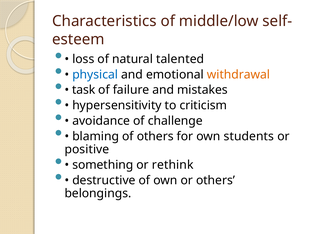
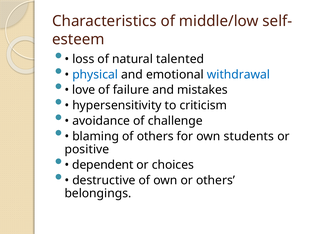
withdrawal colour: orange -> blue (238, 75)
task: task -> love (84, 90)
something: something -> dependent (103, 165)
rethink: rethink -> choices (173, 165)
